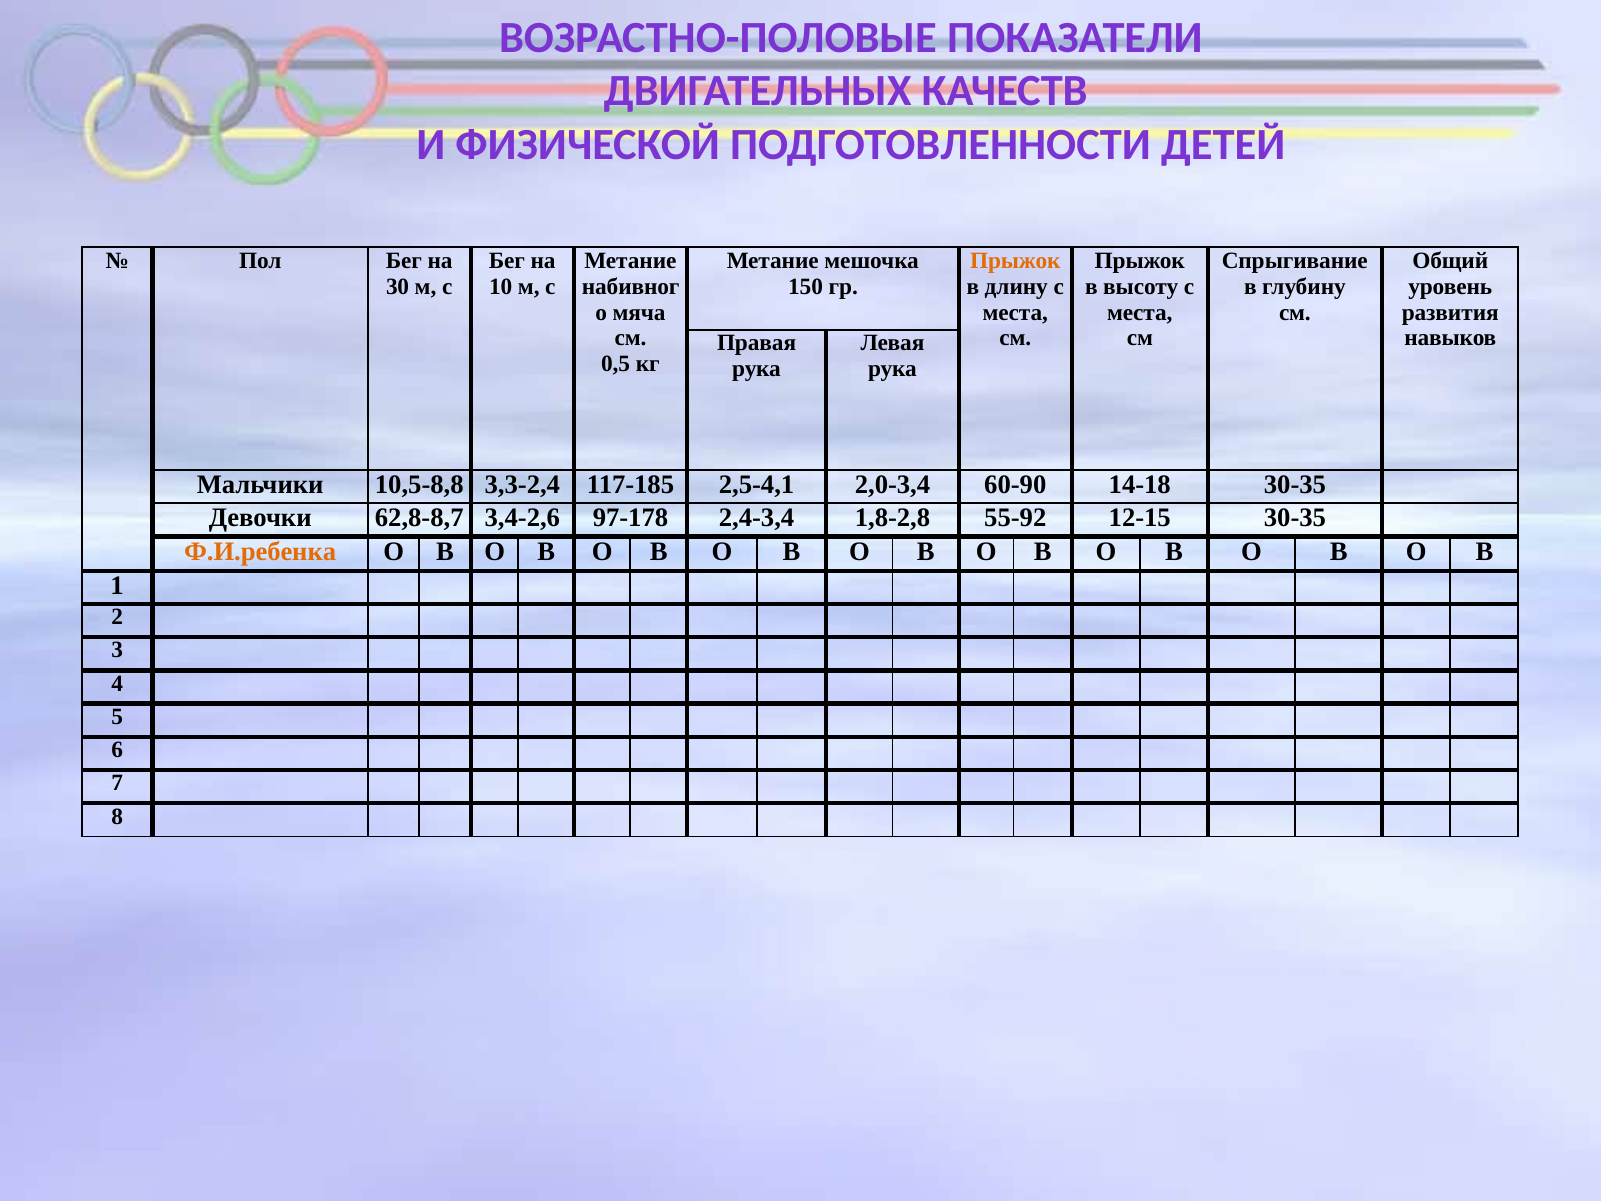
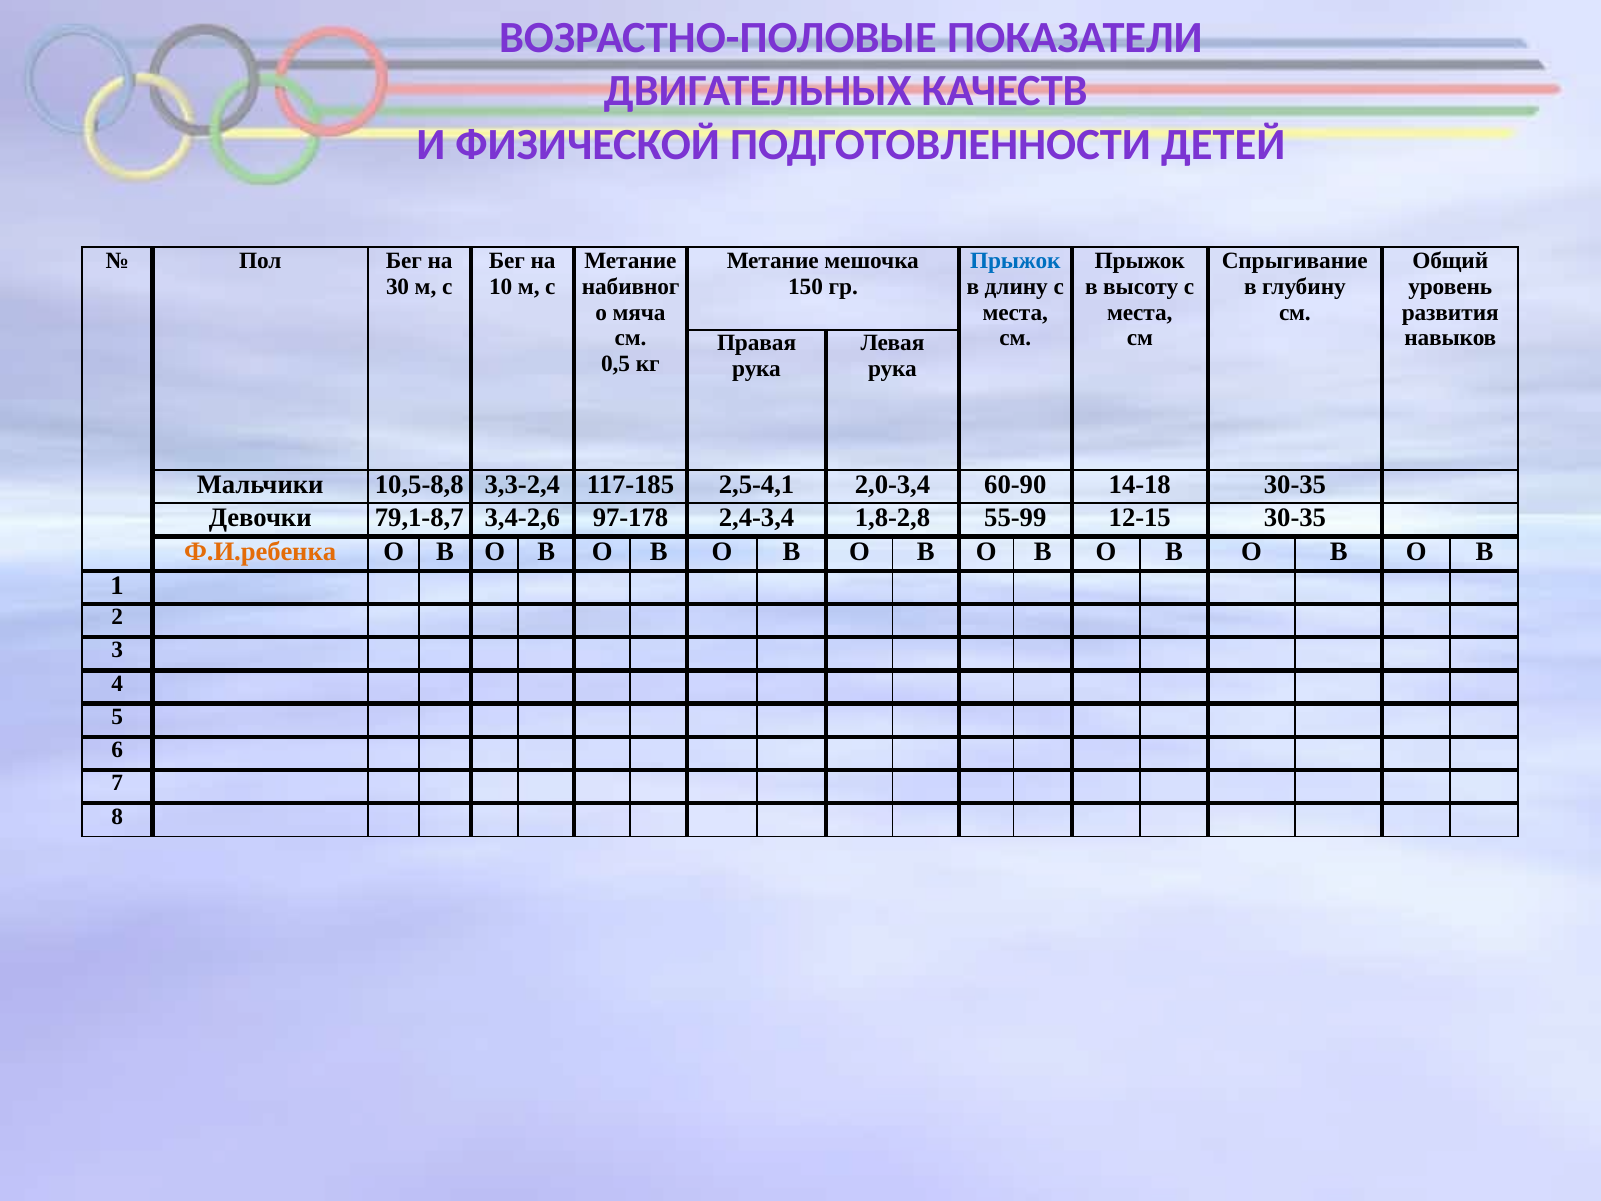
Прыжок colour: orange -> blue (1015, 260)
62,8-8,7: 62,8-8,7 -> 79,1-8,7 (419, 518)
55-92: 55-92 -> 55-99 (1015, 518)
